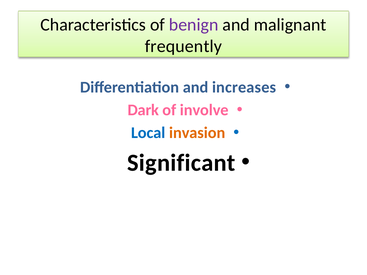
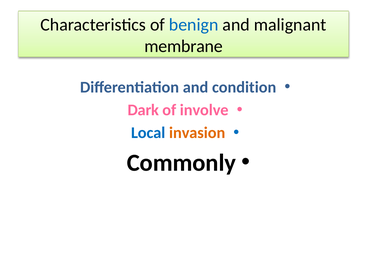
benign colour: purple -> blue (194, 25)
frequently: frequently -> membrane (184, 46)
increases: increases -> condition (244, 87)
Significant: Significant -> Commonly (181, 163)
